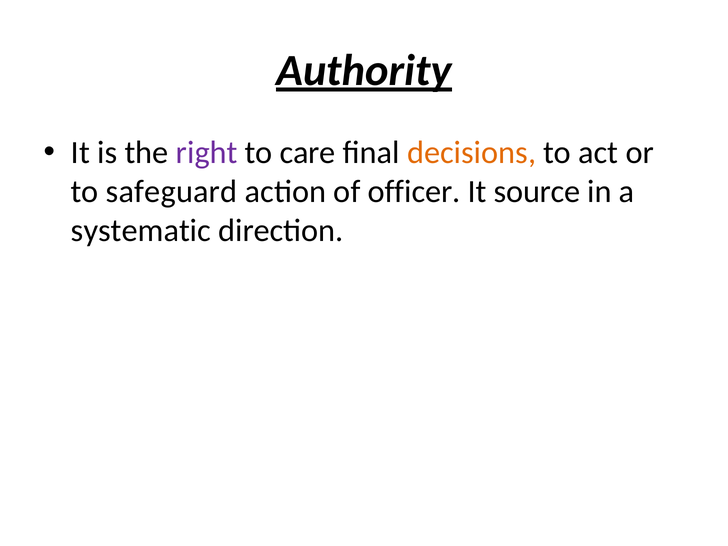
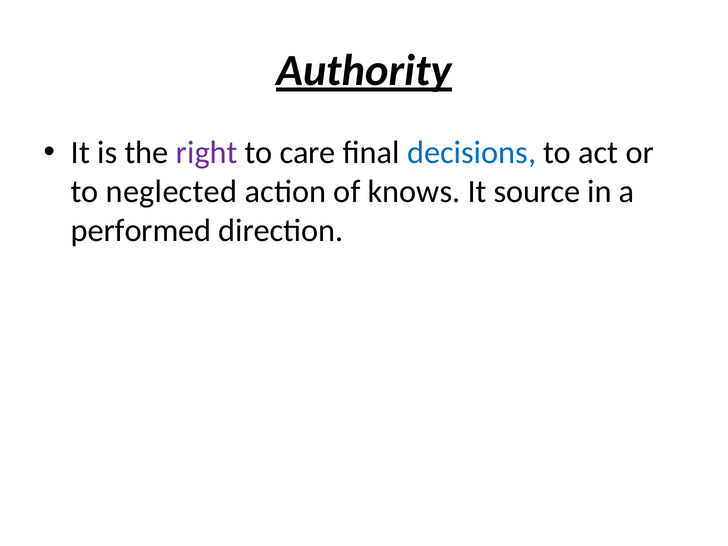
decisions colour: orange -> blue (472, 153)
safeguard: safeguard -> neglected (172, 192)
officer: officer -> knows (414, 192)
systematic: systematic -> performed (141, 230)
